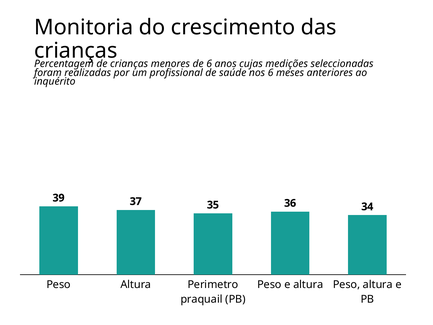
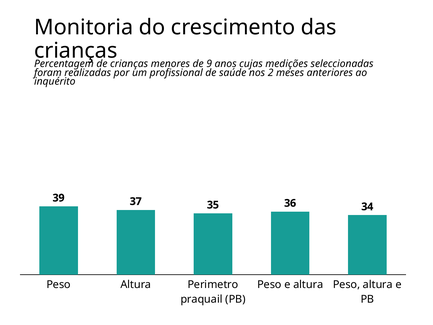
de 6: 6 -> 9 (209, 64)
nos 6: 6 -> 2 (271, 73)
